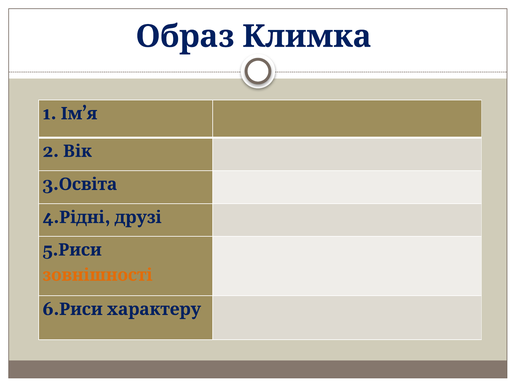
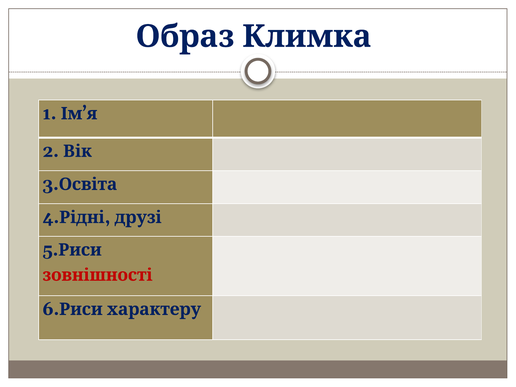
зовнішності colour: orange -> red (98, 275)
